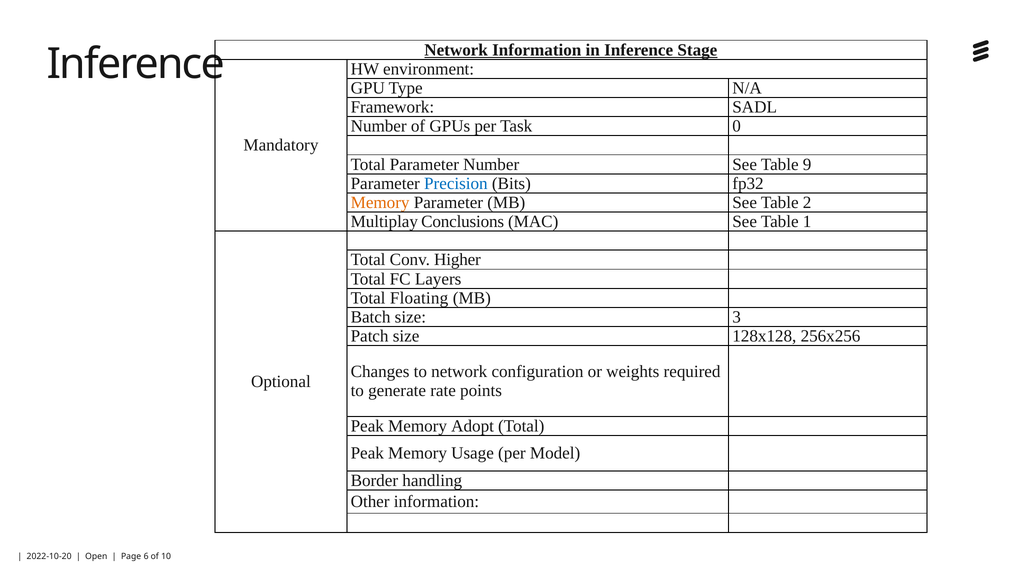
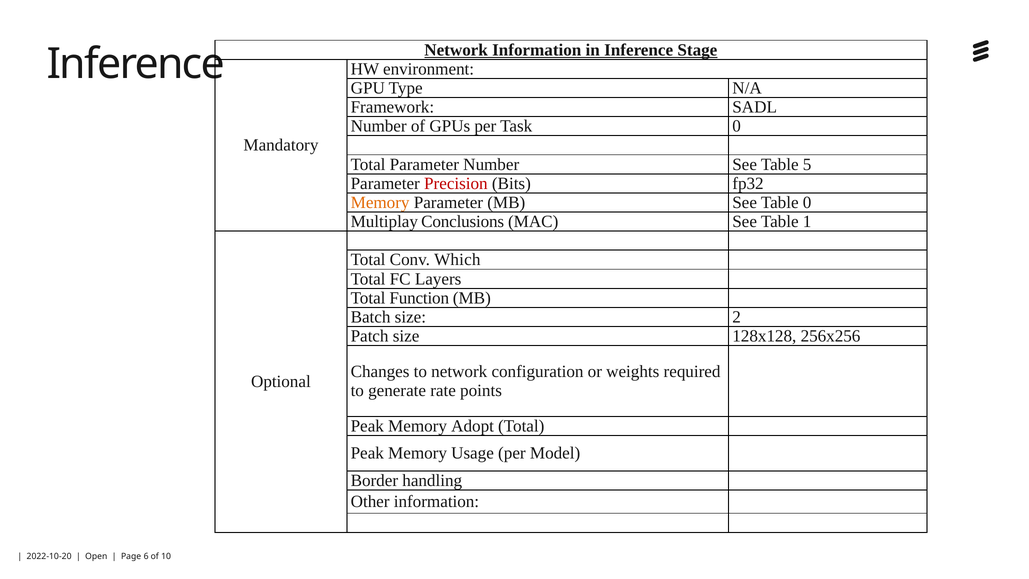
9: 9 -> 5 (807, 164)
Precision colour: blue -> red (456, 183)
Table 2: 2 -> 0 (807, 203)
Higher: Higher -> Which (457, 260)
Floating: Floating -> Function (419, 298)
3: 3 -> 2 (737, 317)
